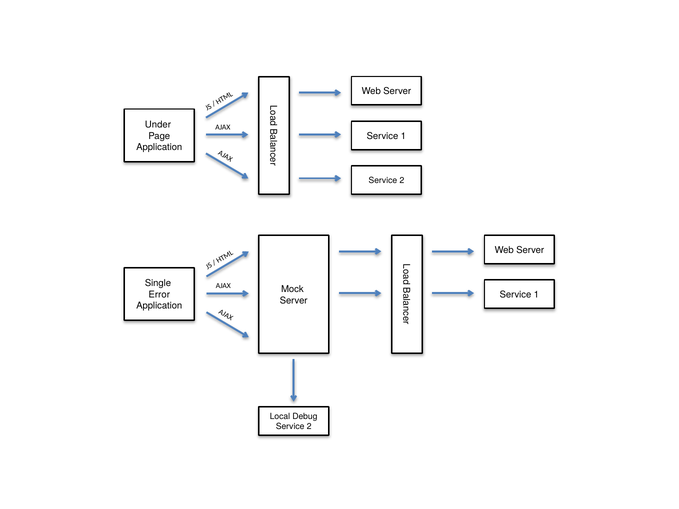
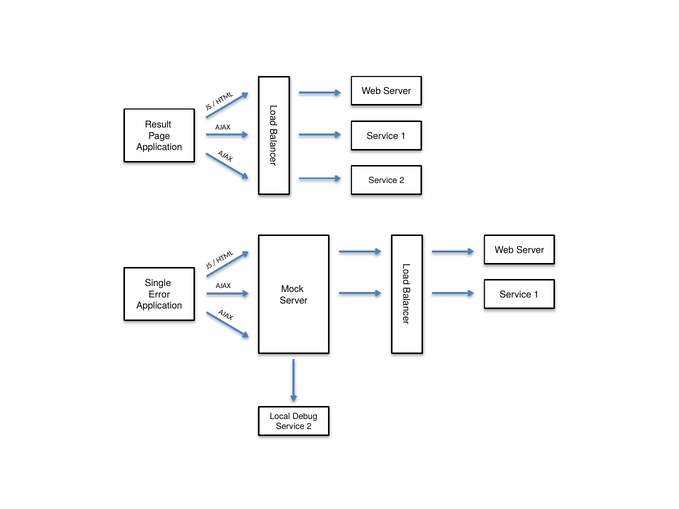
Under: Under -> Result (158, 125)
